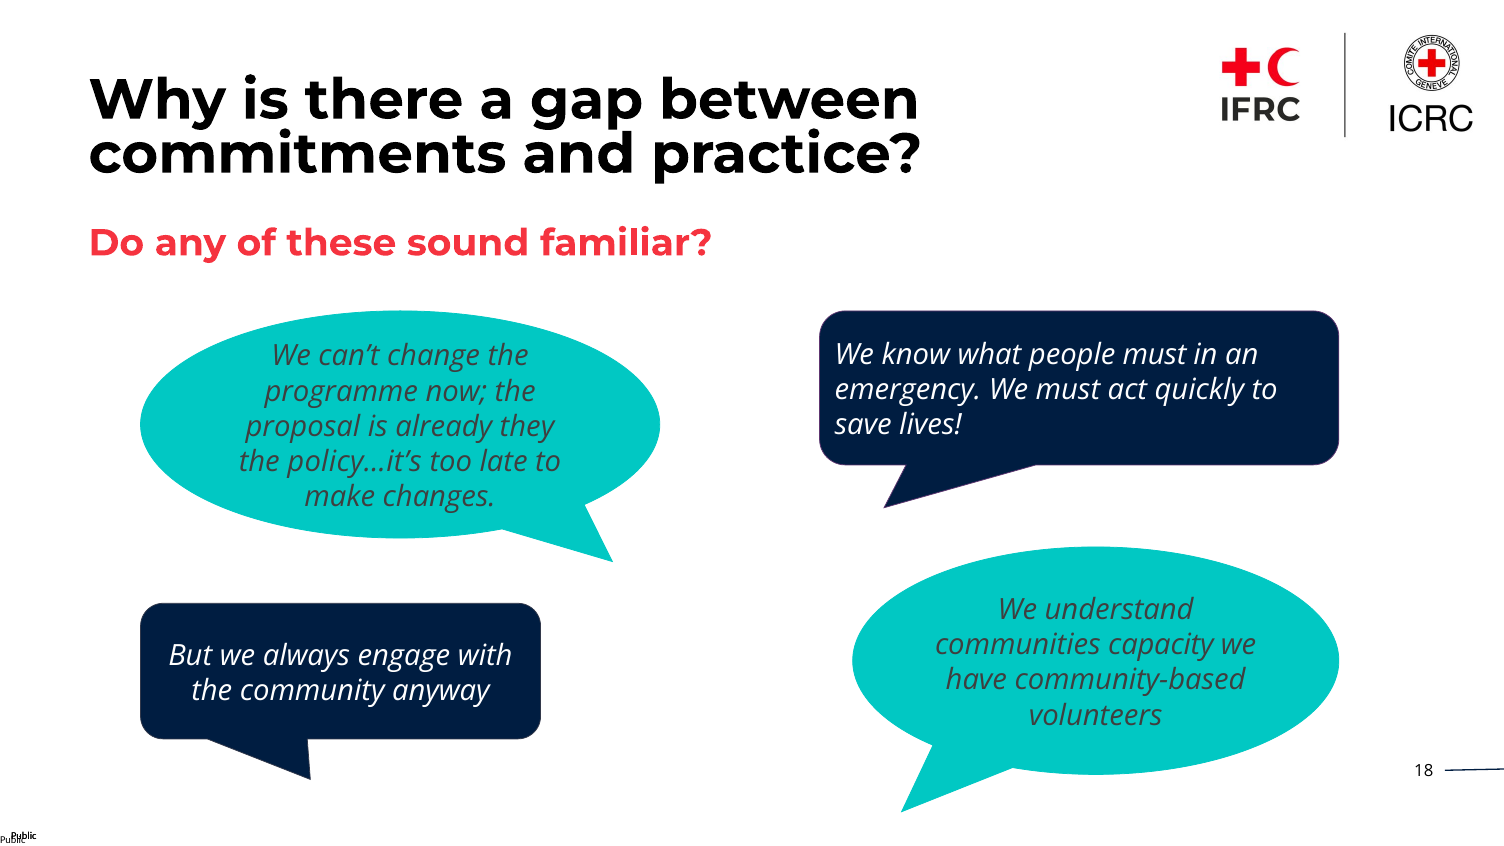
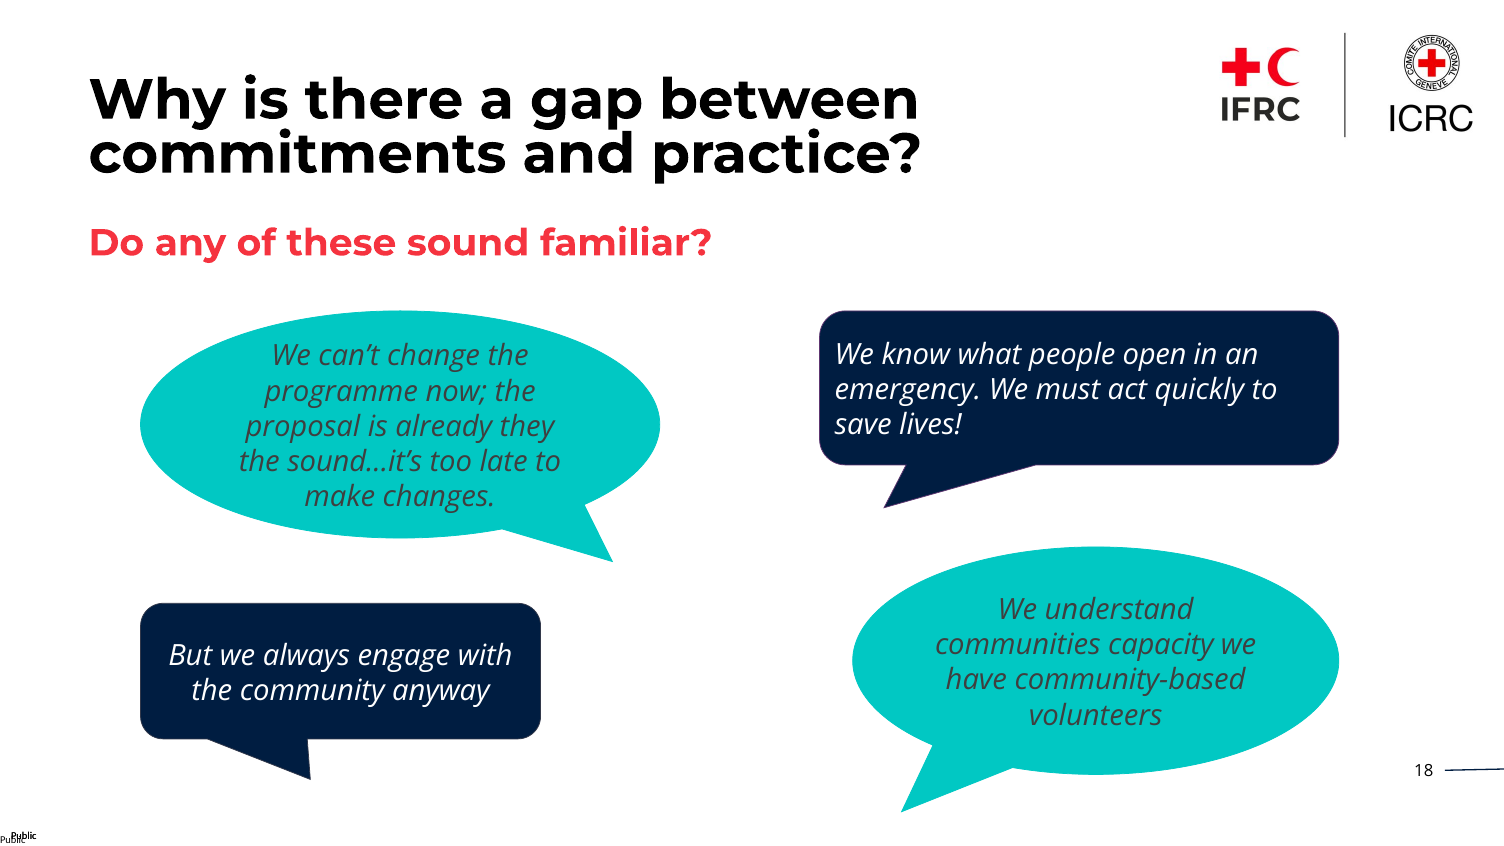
people must: must -> open (1155, 355)
policy…it’s: policy…it’s -> sound…it’s (355, 462)
